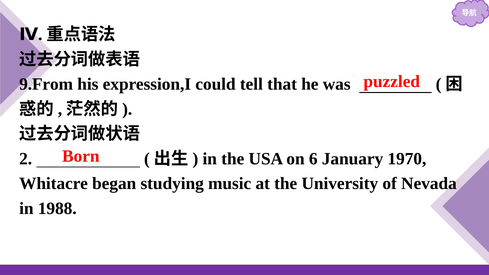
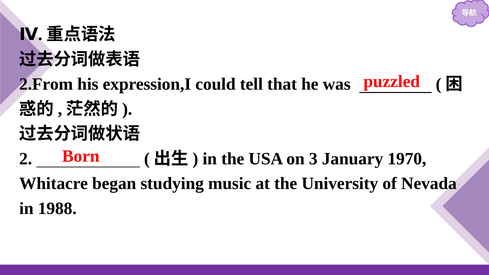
9.From: 9.From -> 2.From (46, 84)
6: 6 -> 3 (313, 159)
